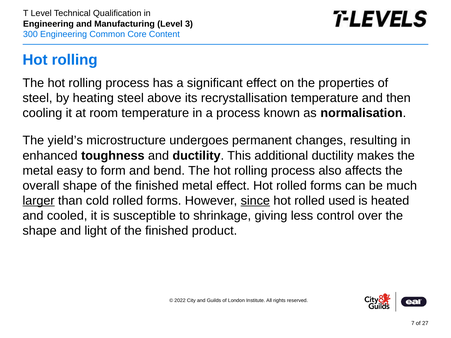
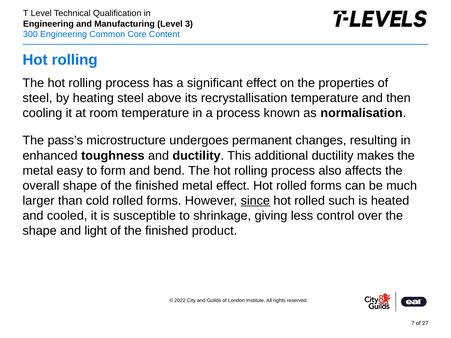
yield’s: yield’s -> pass’s (65, 141)
larger underline: present -> none (39, 201)
used: used -> such (342, 201)
